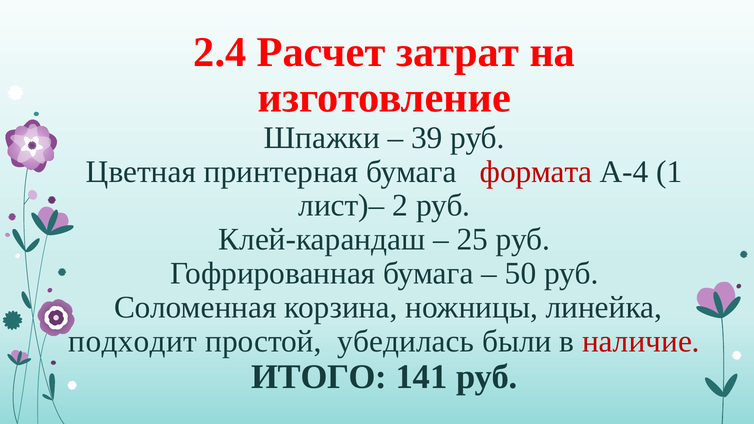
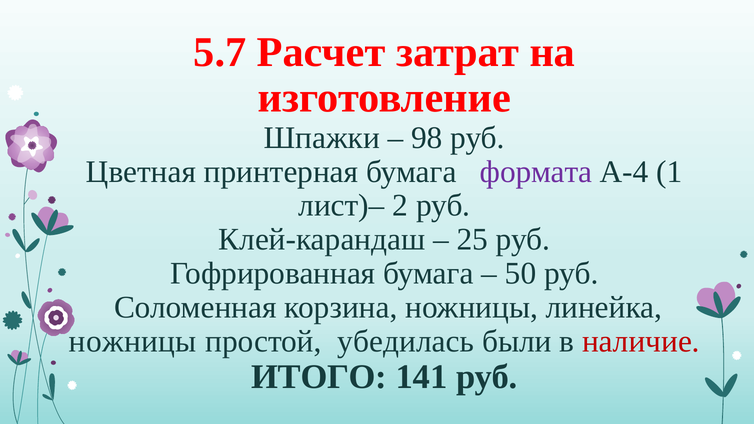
2.4: 2.4 -> 5.7 (220, 52)
39: 39 -> 98 (427, 138)
формата colour: red -> purple (536, 172)
подходит: подходит -> ножницы (133, 341)
